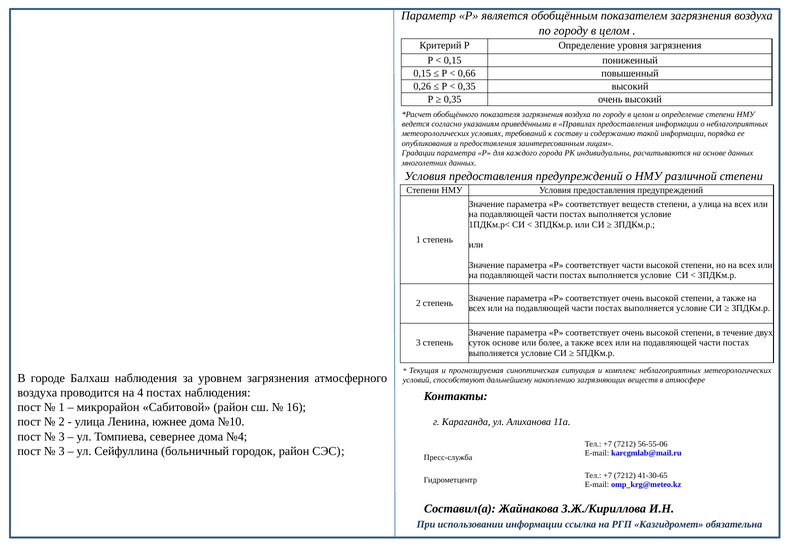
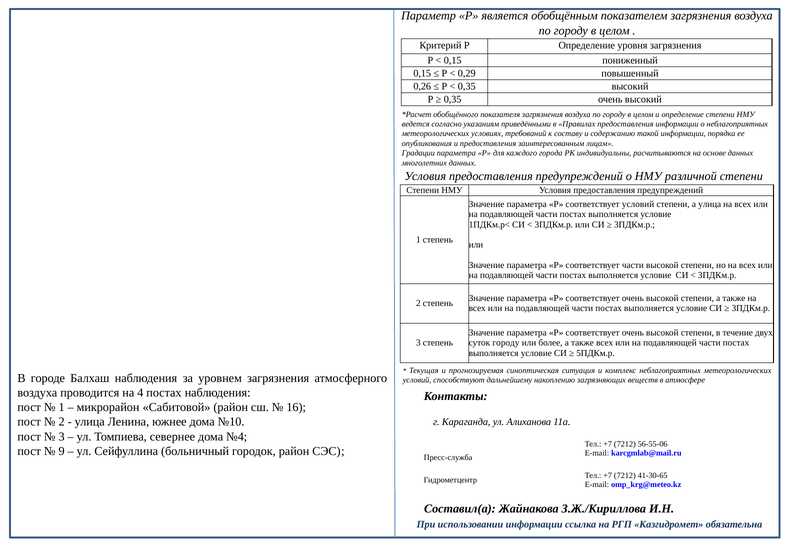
0,66: 0,66 -> 0,29 (467, 73)
соответствует веществ: веществ -> условий (638, 204)
суток основе: основе -> городу (506, 343)
3: 3 -> 9 (62, 451)
